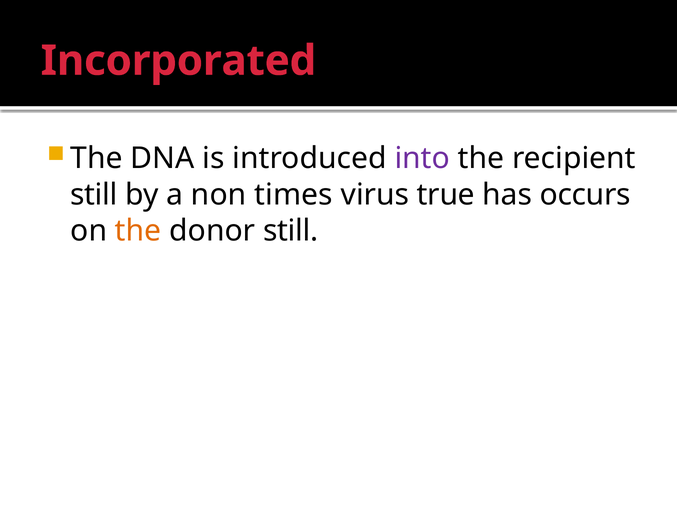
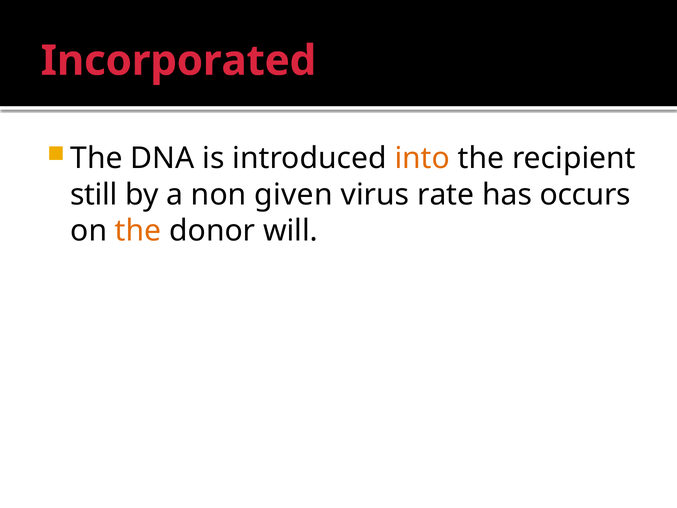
into colour: purple -> orange (422, 158)
times: times -> given (293, 194)
true: true -> rate (446, 194)
donor still: still -> will (291, 231)
